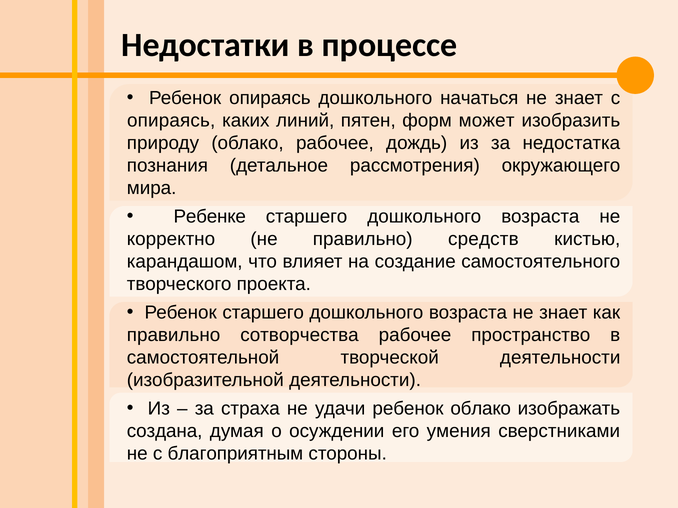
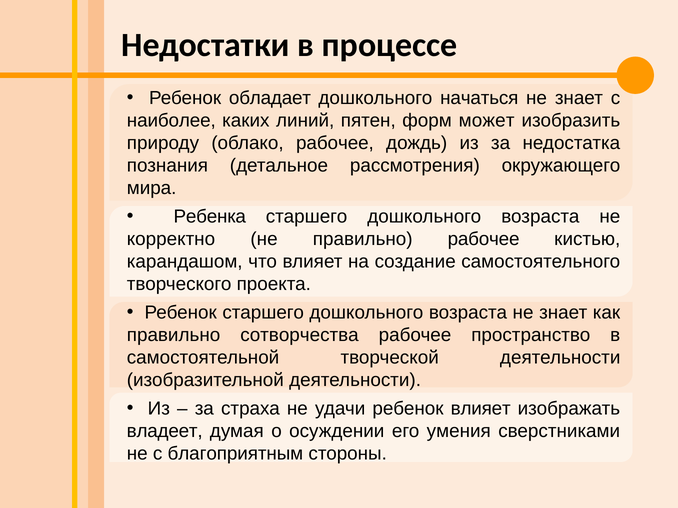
Ребенок опираясь: опираясь -> обладает (270, 98)
опираясь: опираясь -> наиболее (171, 121)
Ребенке: Ребенке -> Ребенка (210, 217)
правильно средств: средств -> рабочее (484, 239)
ребенок облако: облако -> влияет (481, 409)
создана: создана -> владеет (165, 431)
